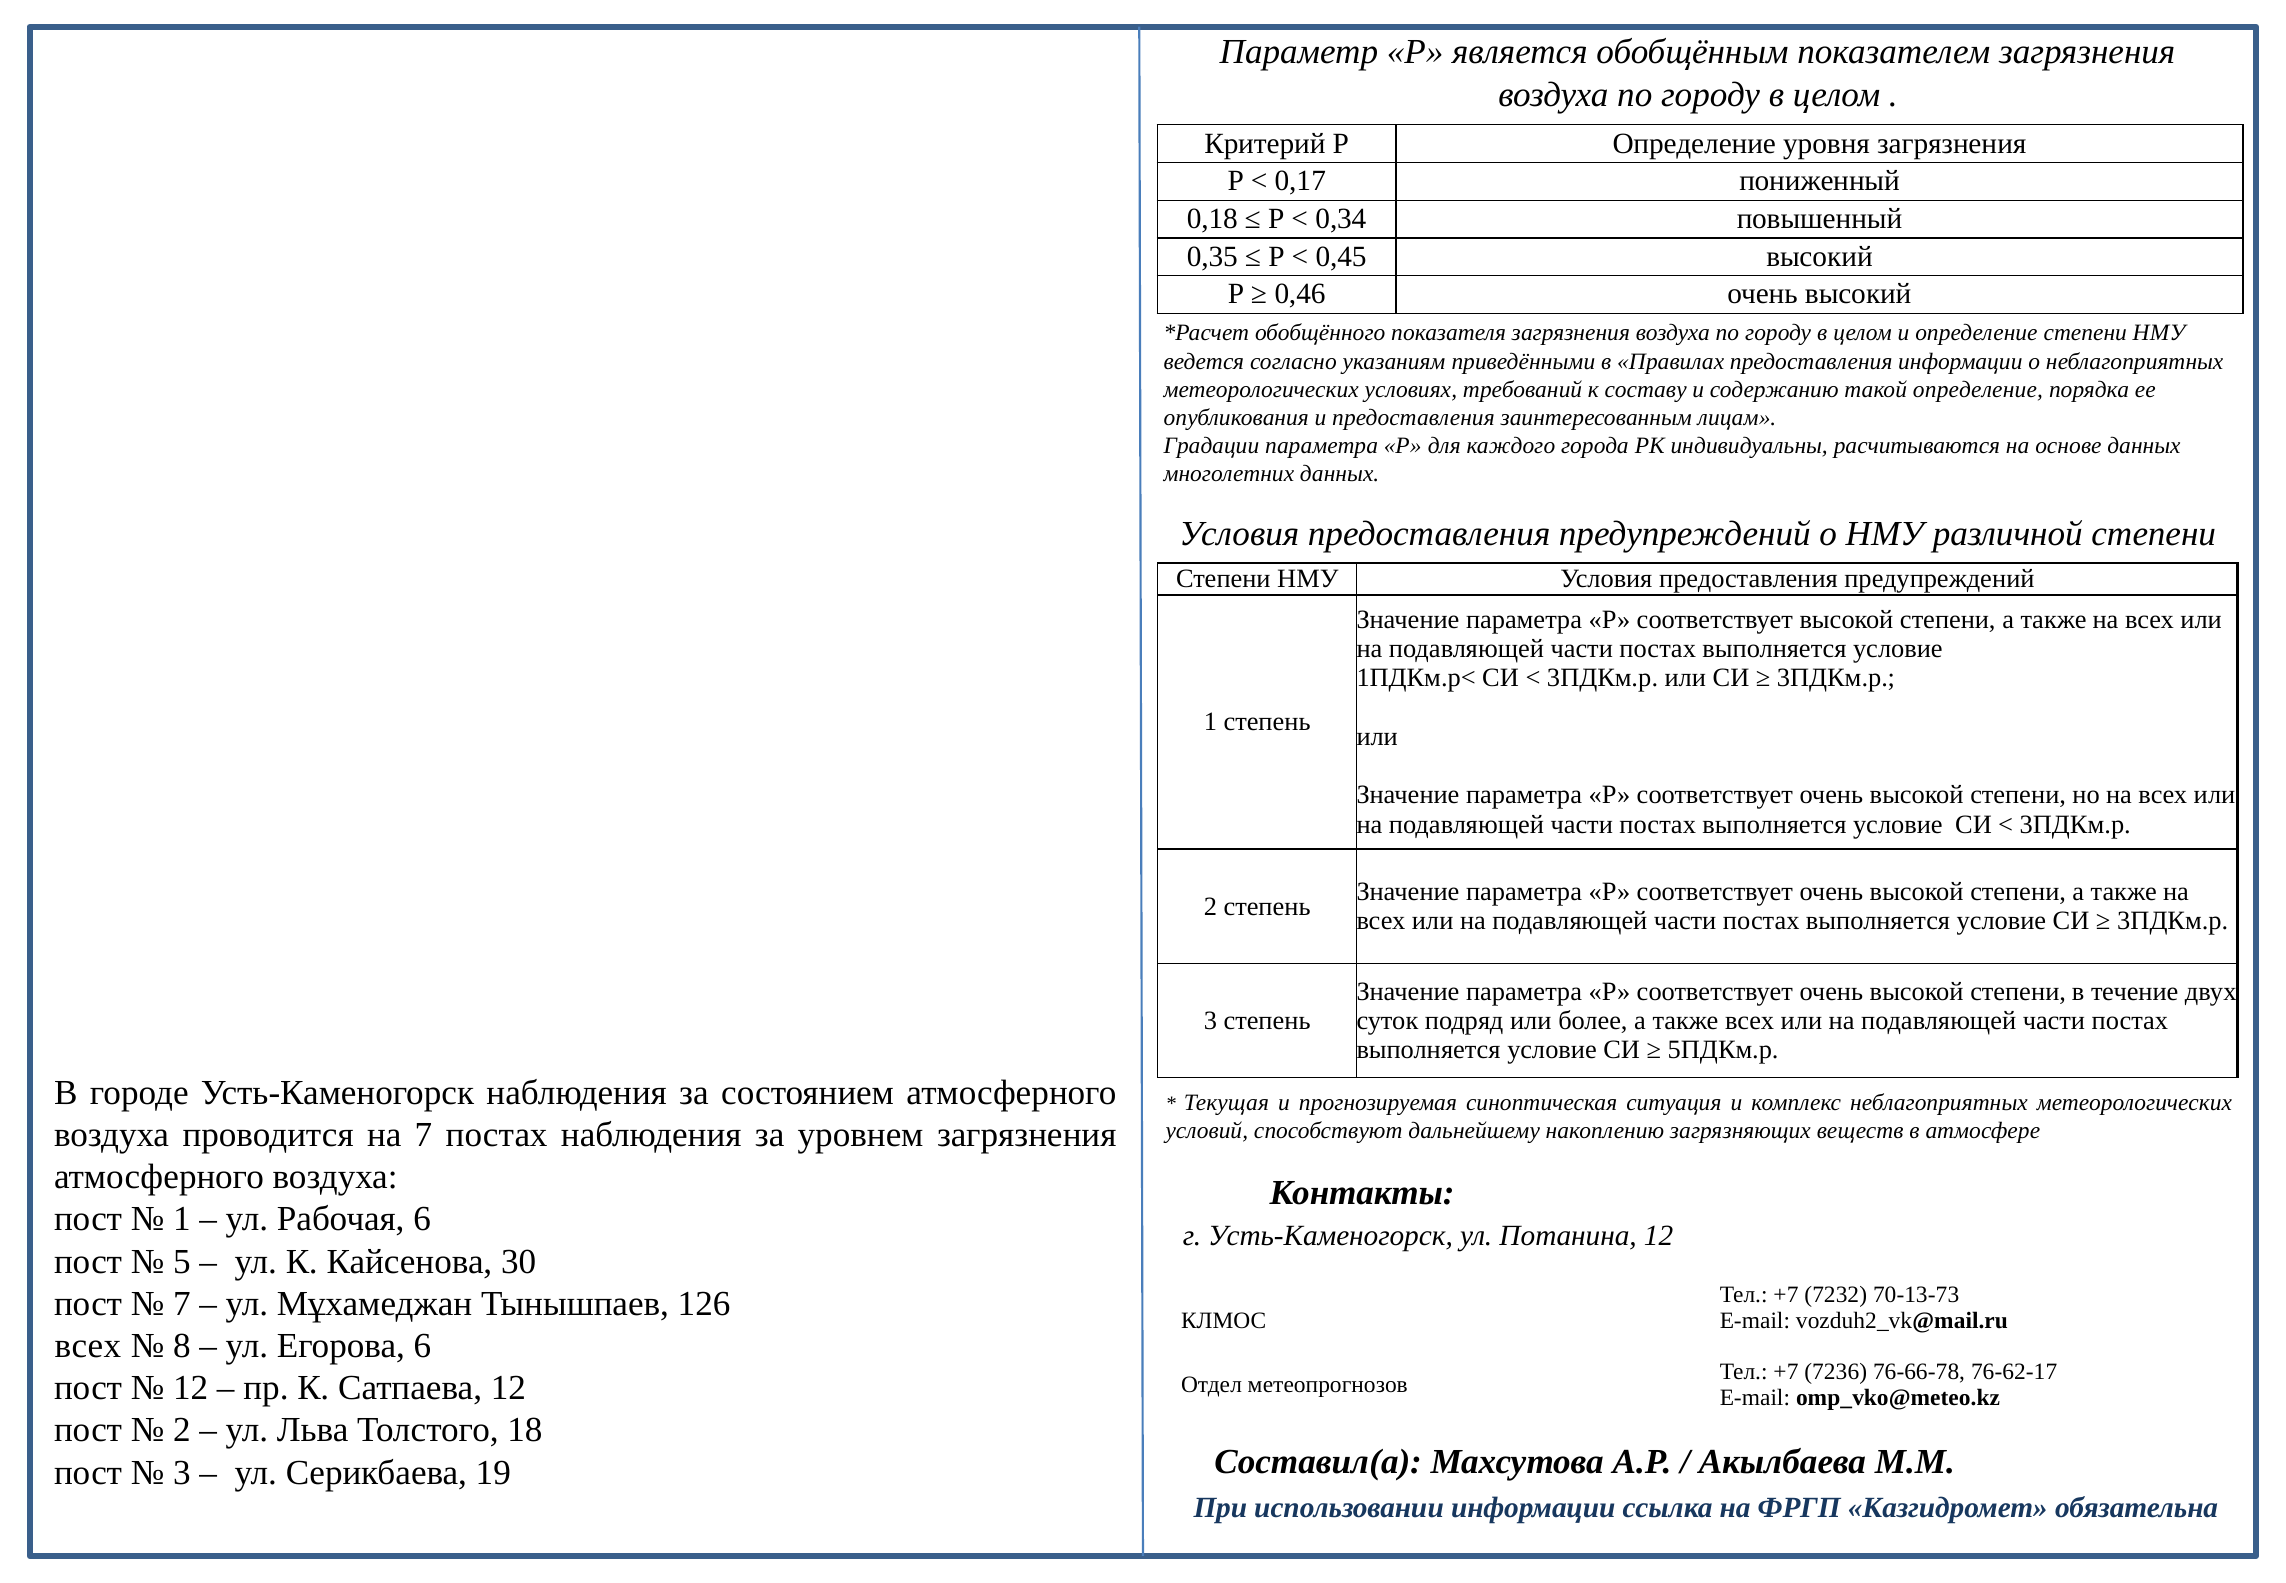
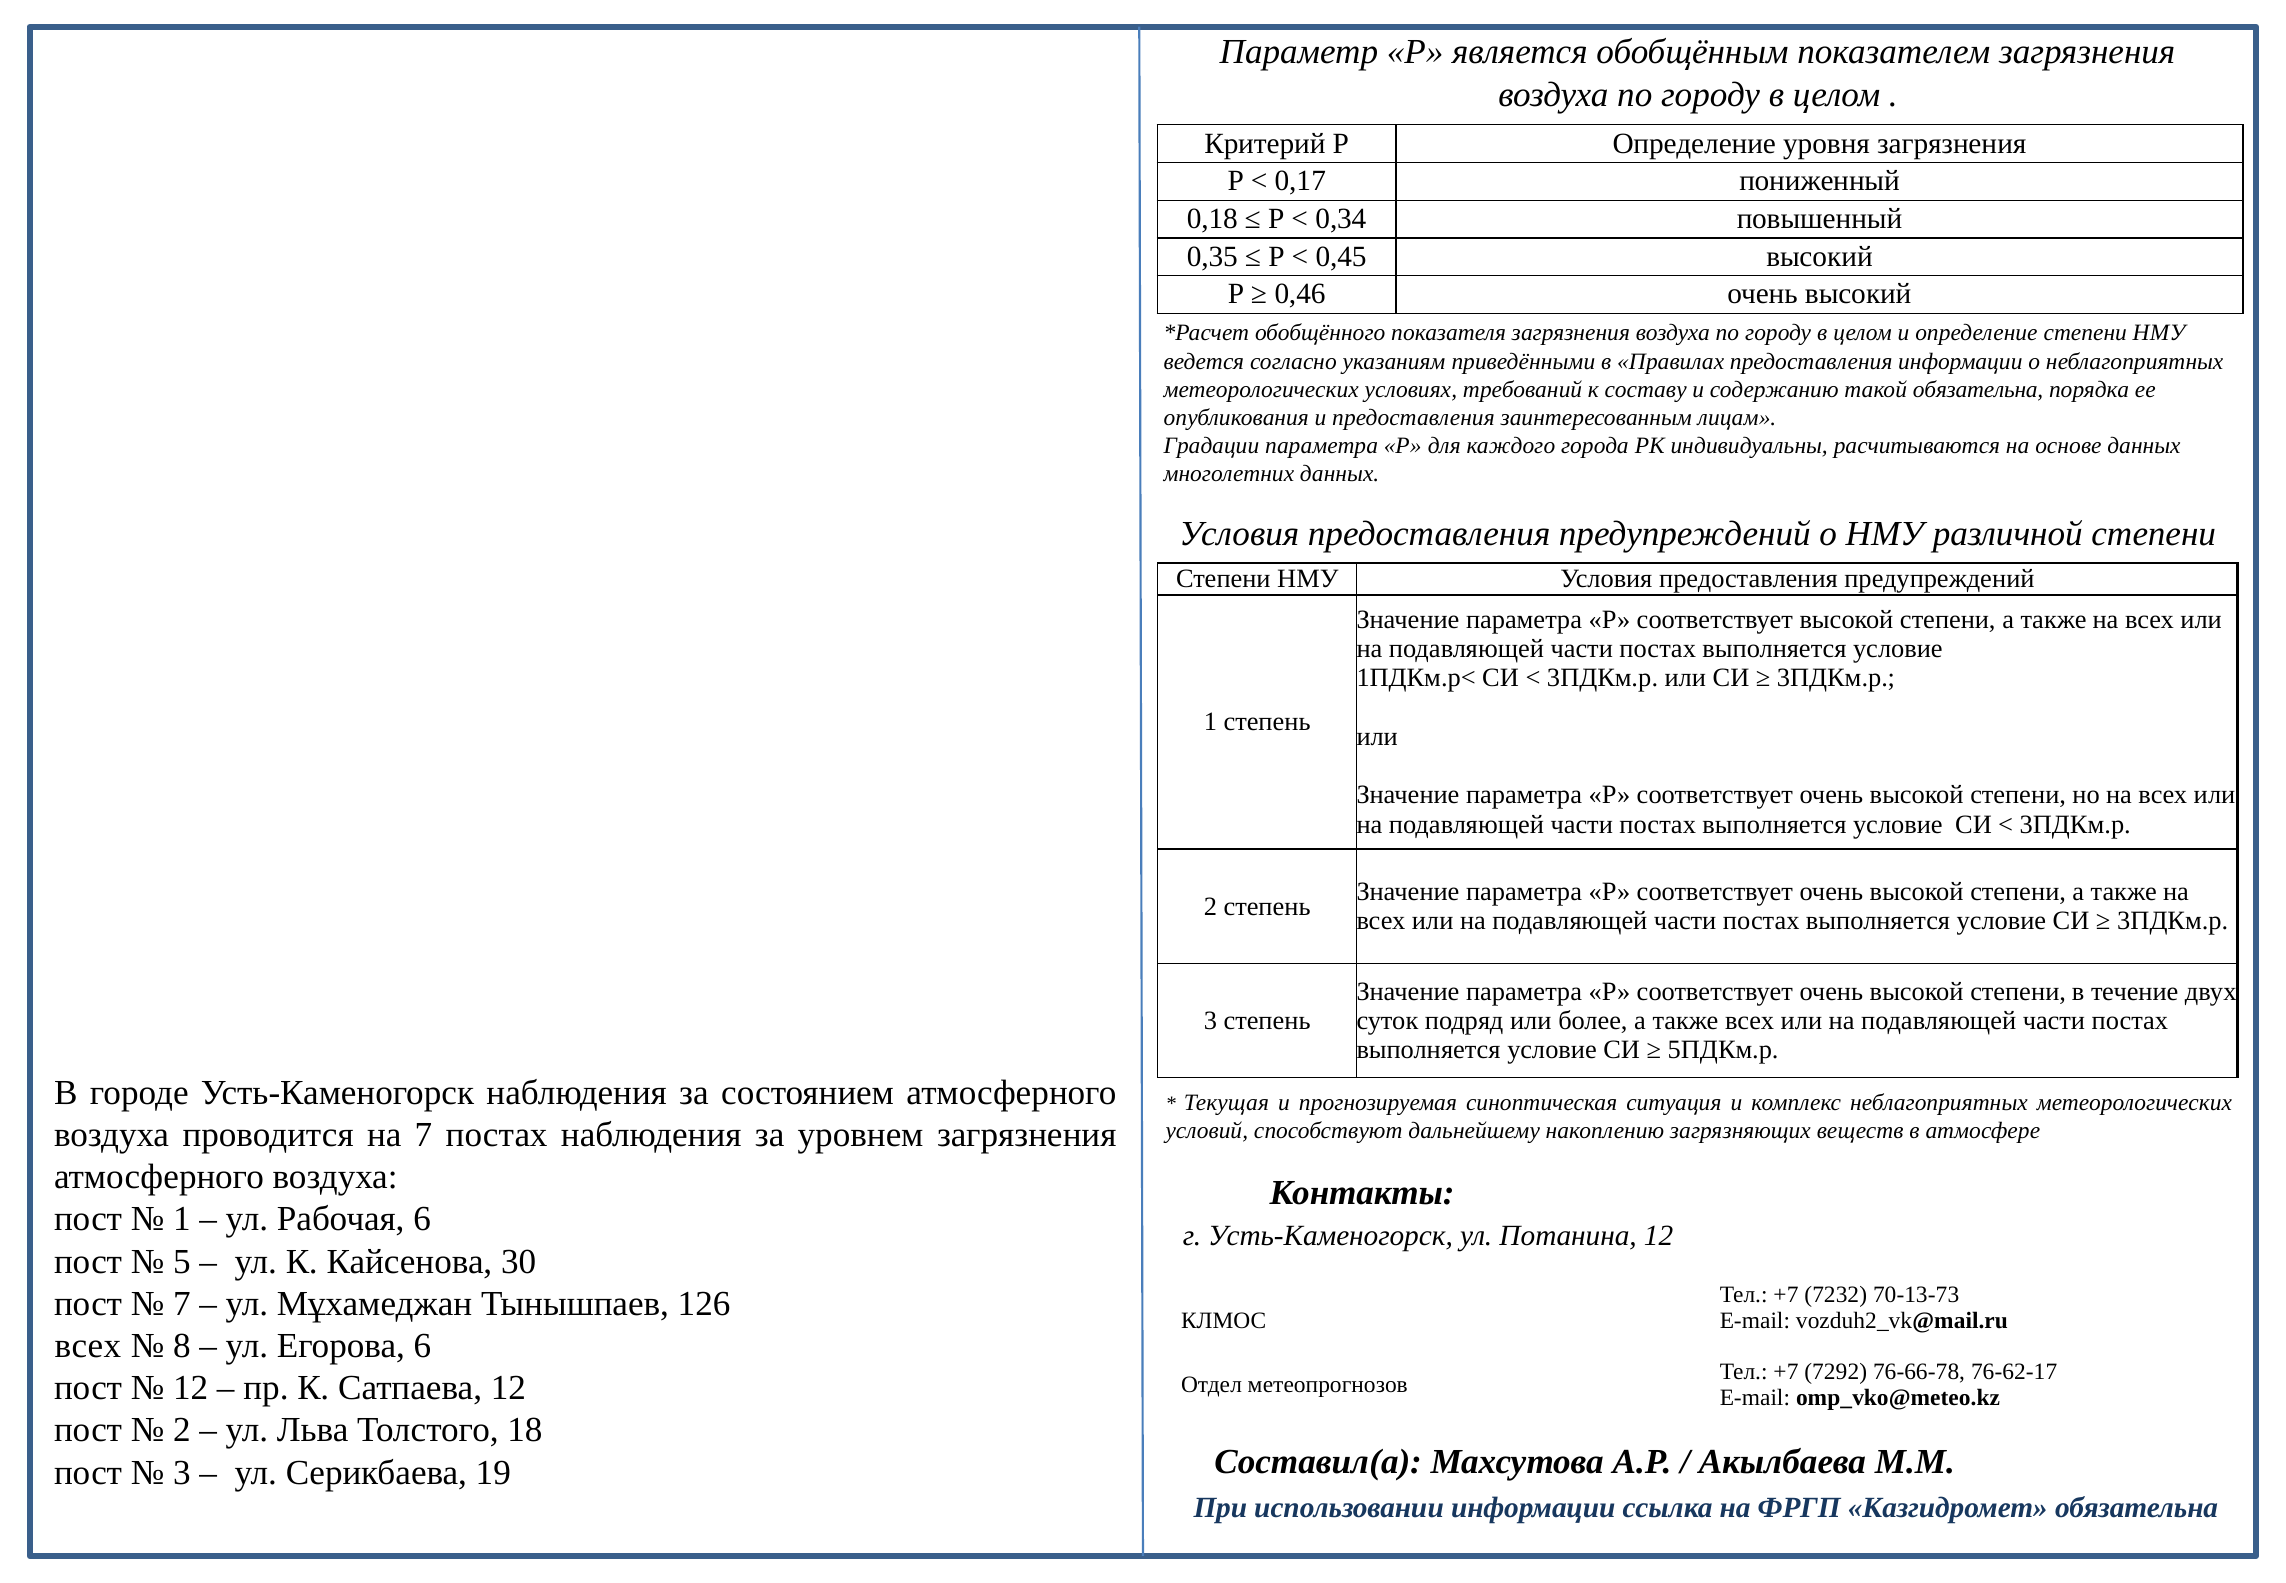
такой определение: определение -> обязательна (1978, 389)
7236: 7236 -> 7292 (1836, 1371)
